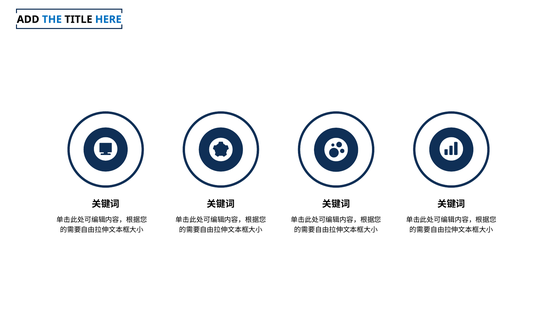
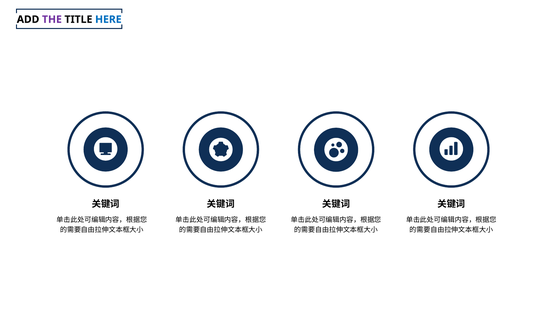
THE colour: blue -> purple (52, 19)
